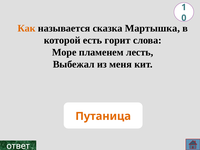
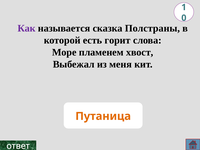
Как colour: orange -> purple (27, 28)
Мартышка: Мартышка -> Полстраны (152, 28)
лесть: лесть -> хвост (140, 52)
